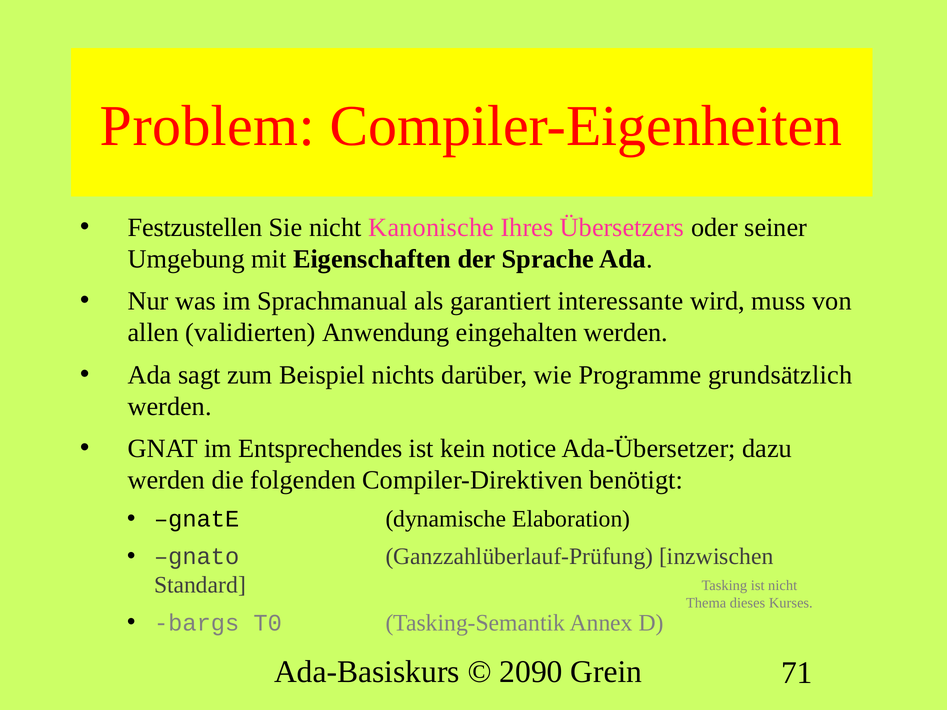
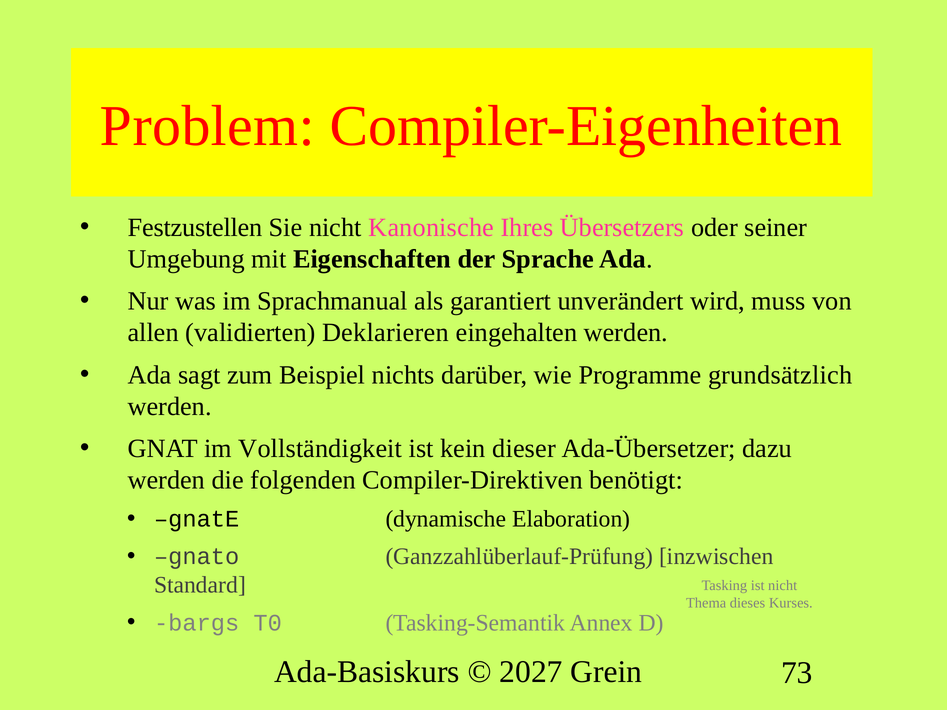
interessante: interessante -> unverändert (621, 301)
Anwendung: Anwendung -> Deklarieren (386, 333)
Entsprechendes: Entsprechendes -> Vollständigkeit (320, 449)
notice: notice -> dieser (524, 449)
2090: 2090 -> 2027 (531, 672)
71: 71 -> 73 (797, 673)
